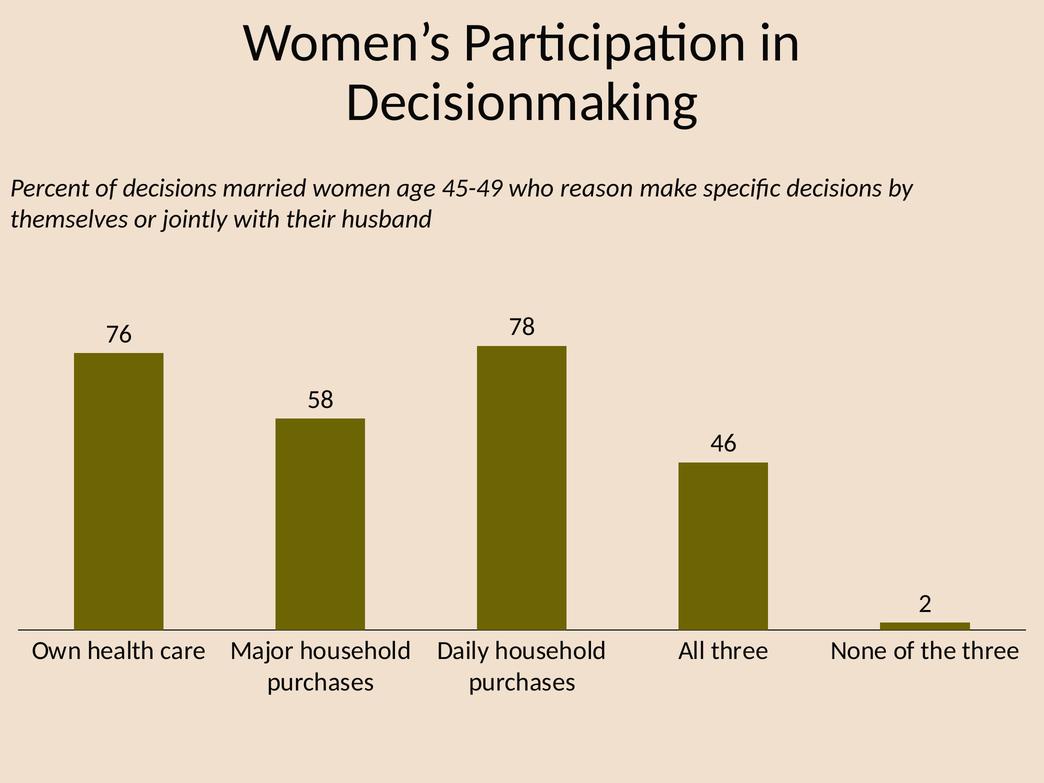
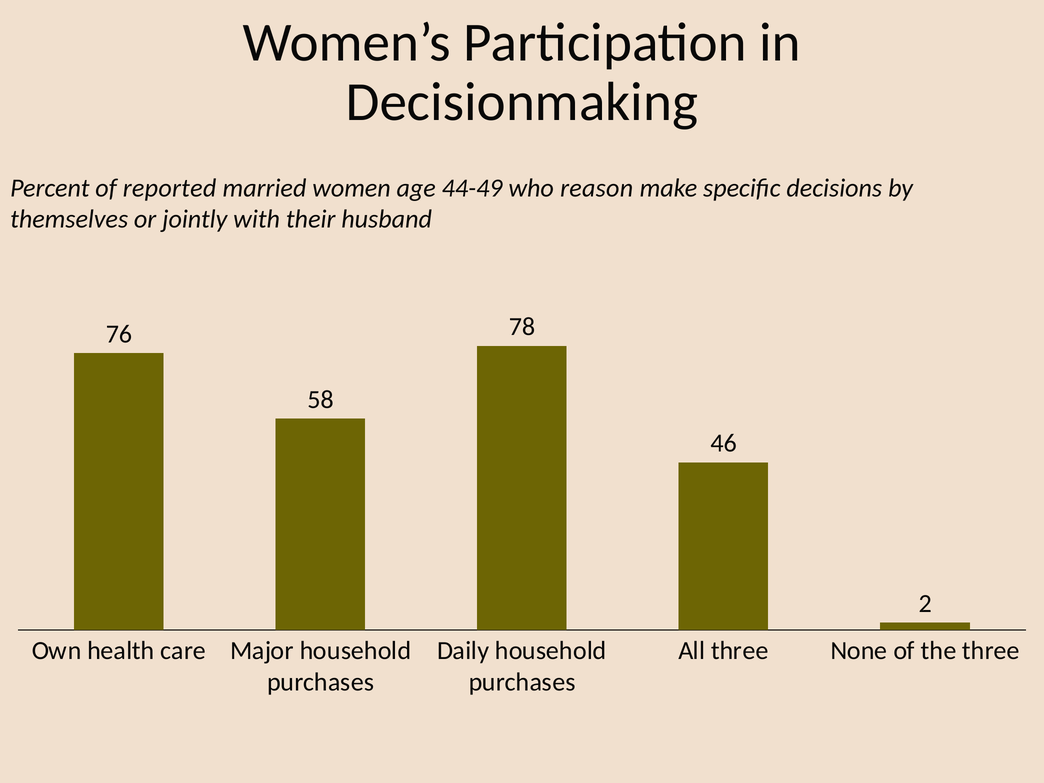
of decisions: decisions -> reported (170, 188)
45-49: 45-49 -> 44-49 (472, 188)
